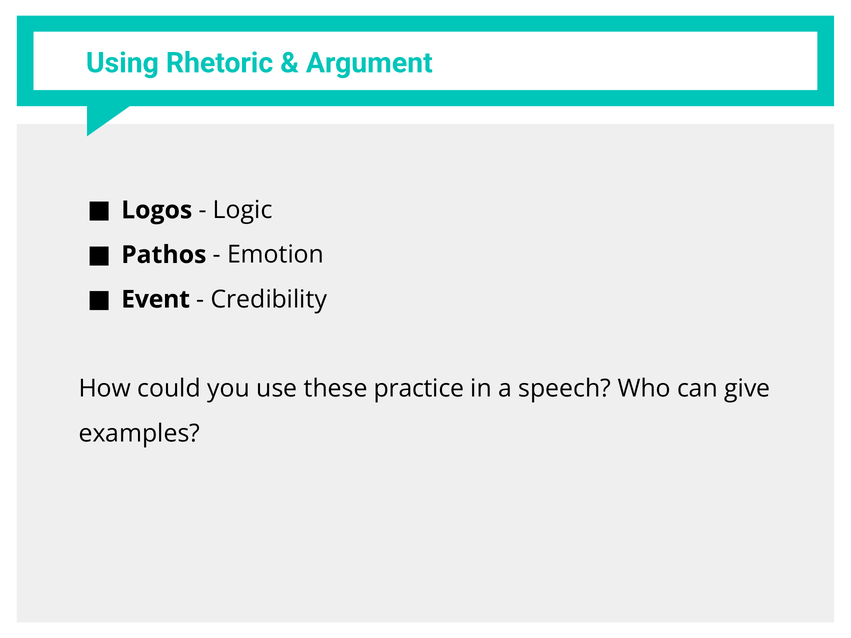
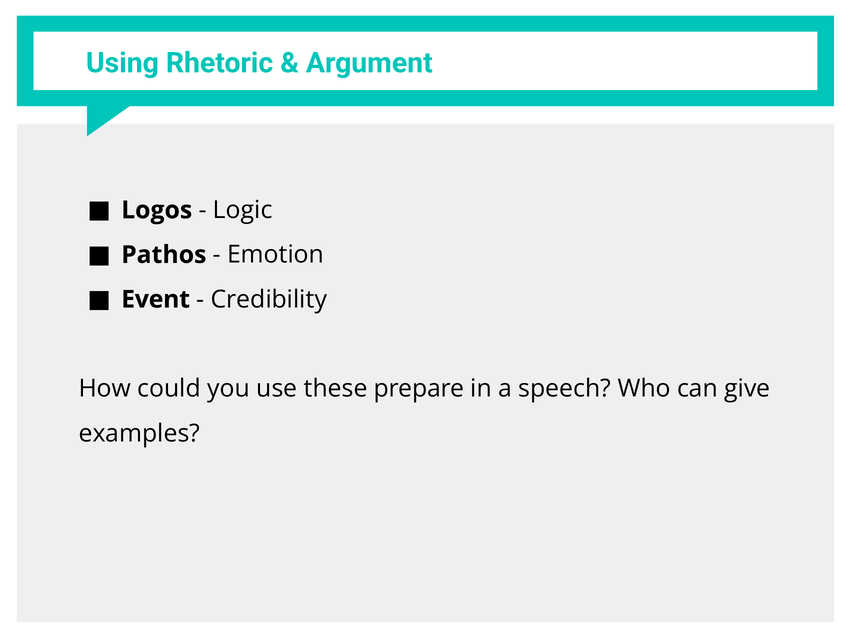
practice: practice -> prepare (419, 389)
